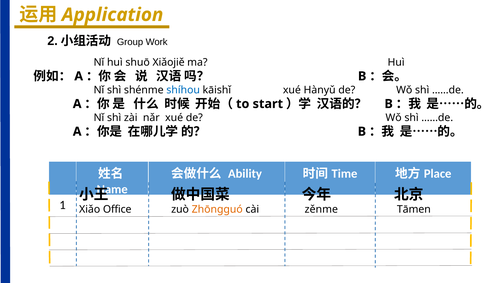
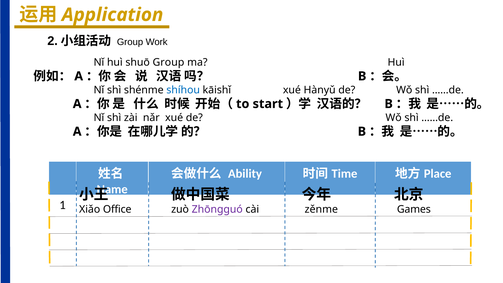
shuō Xiǎojiě: Xiǎojiě -> Group (168, 62)
Zhōngguó colour: orange -> purple (217, 209)
Tāmen: Tāmen -> Games (414, 209)
